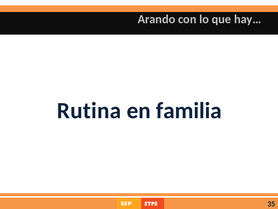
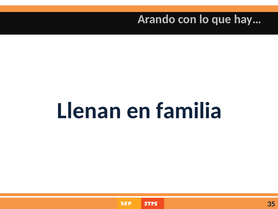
Rutina: Rutina -> Llenan (89, 110)
